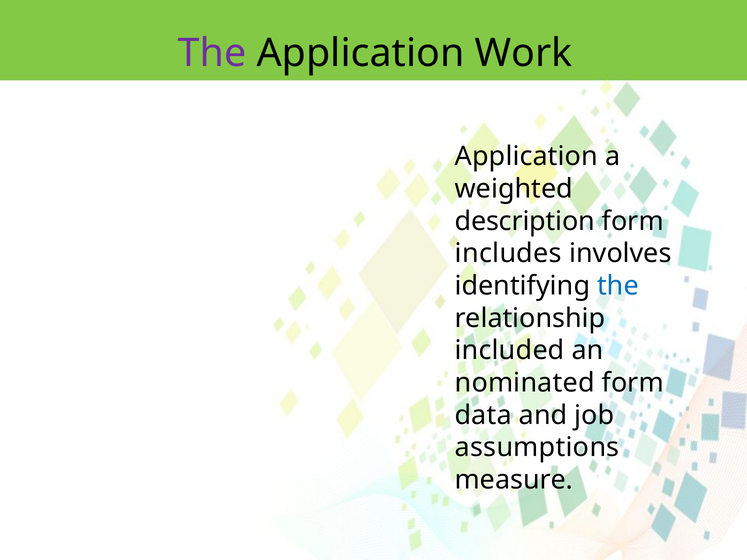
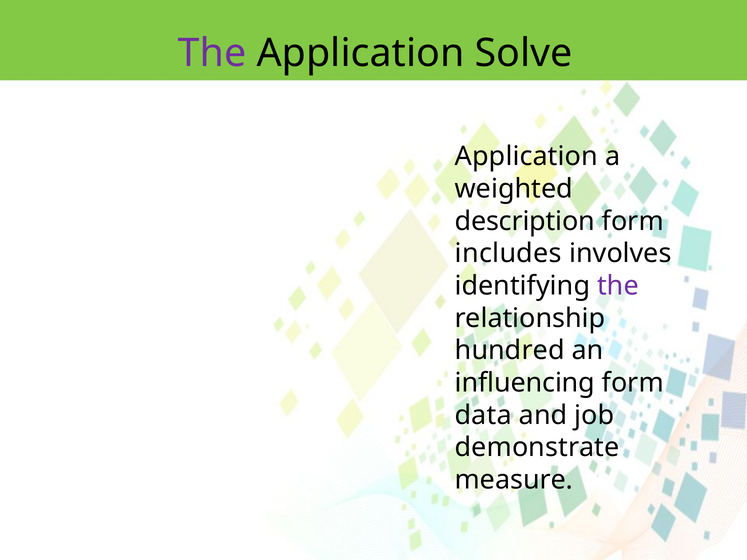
Work: Work -> Solve (523, 53)
the colour: blue -> purple (618, 286)
included: included -> hundred (510, 351)
nominated: nominated -> influencing (525, 383)
assumptions: assumptions -> demonstrate (537, 448)
